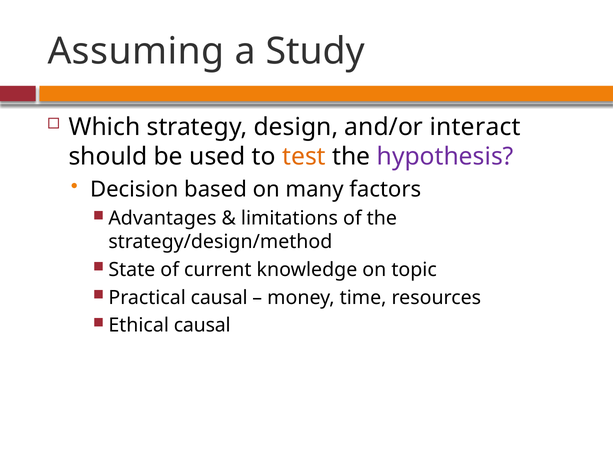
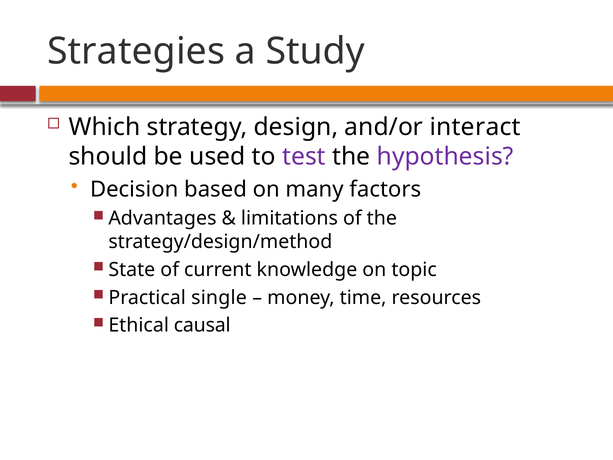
Assuming: Assuming -> Strategies (136, 51)
test colour: orange -> purple (304, 157)
Practical causal: causal -> single (219, 297)
